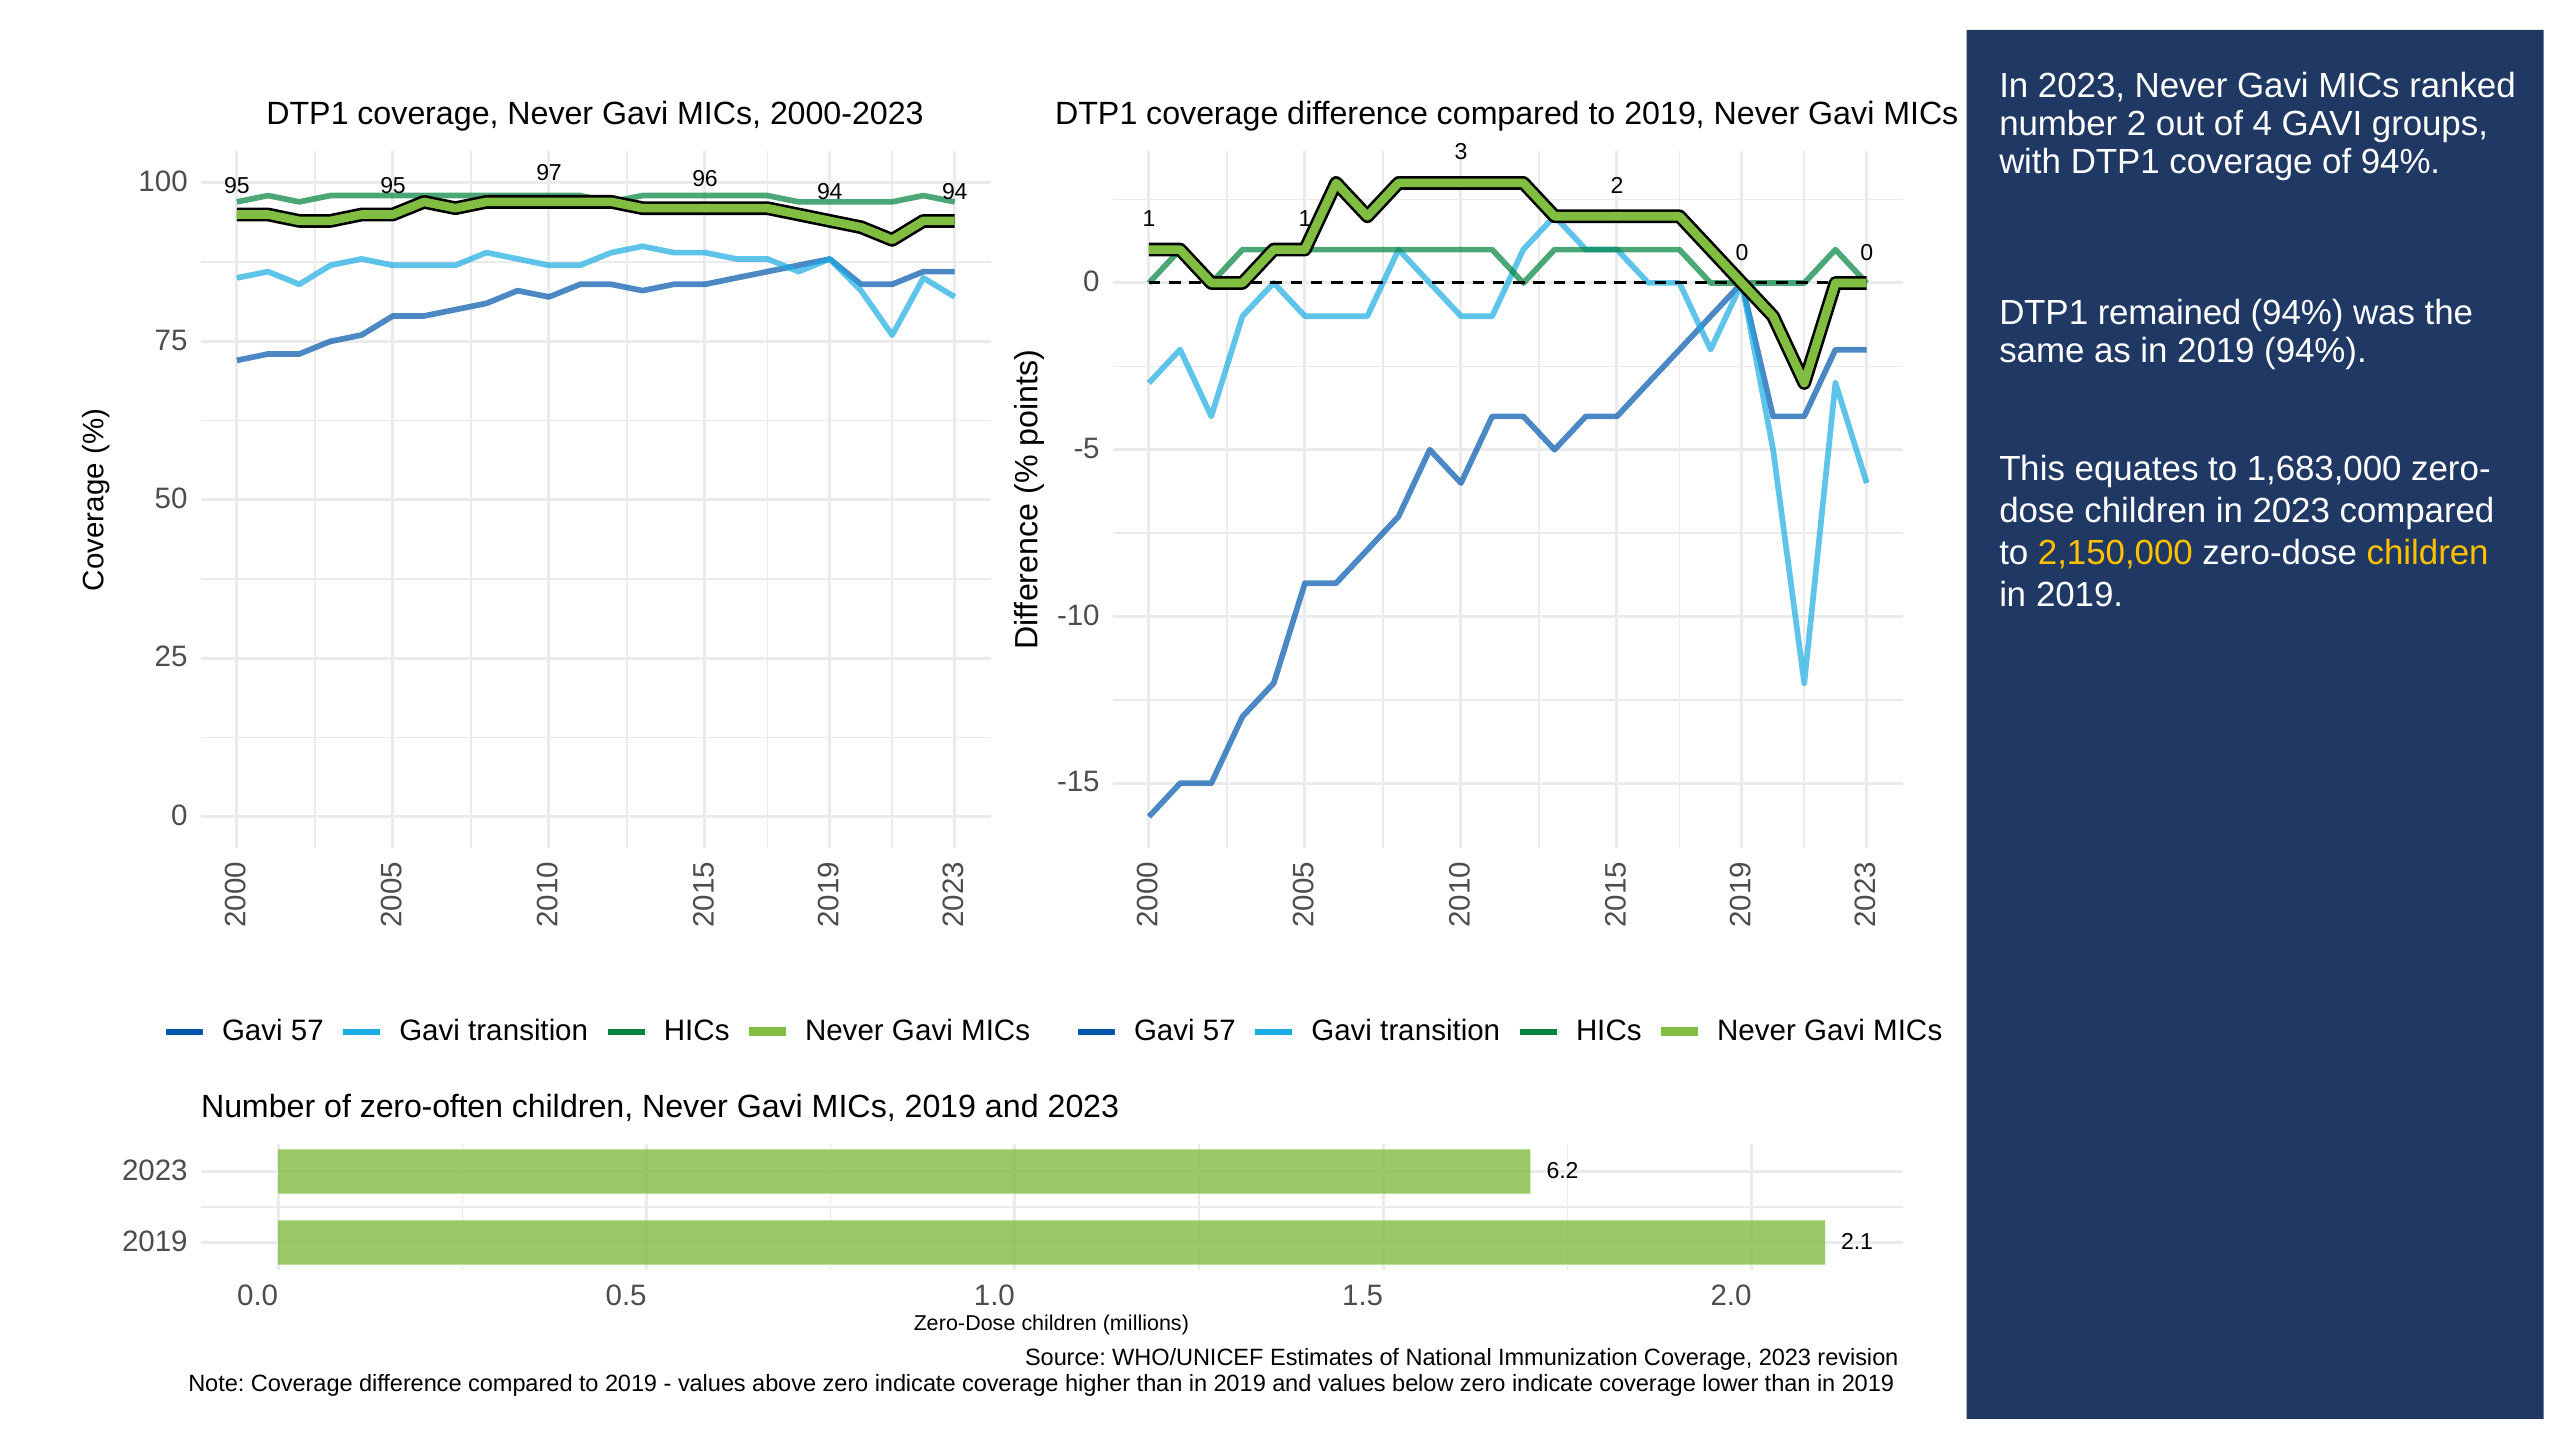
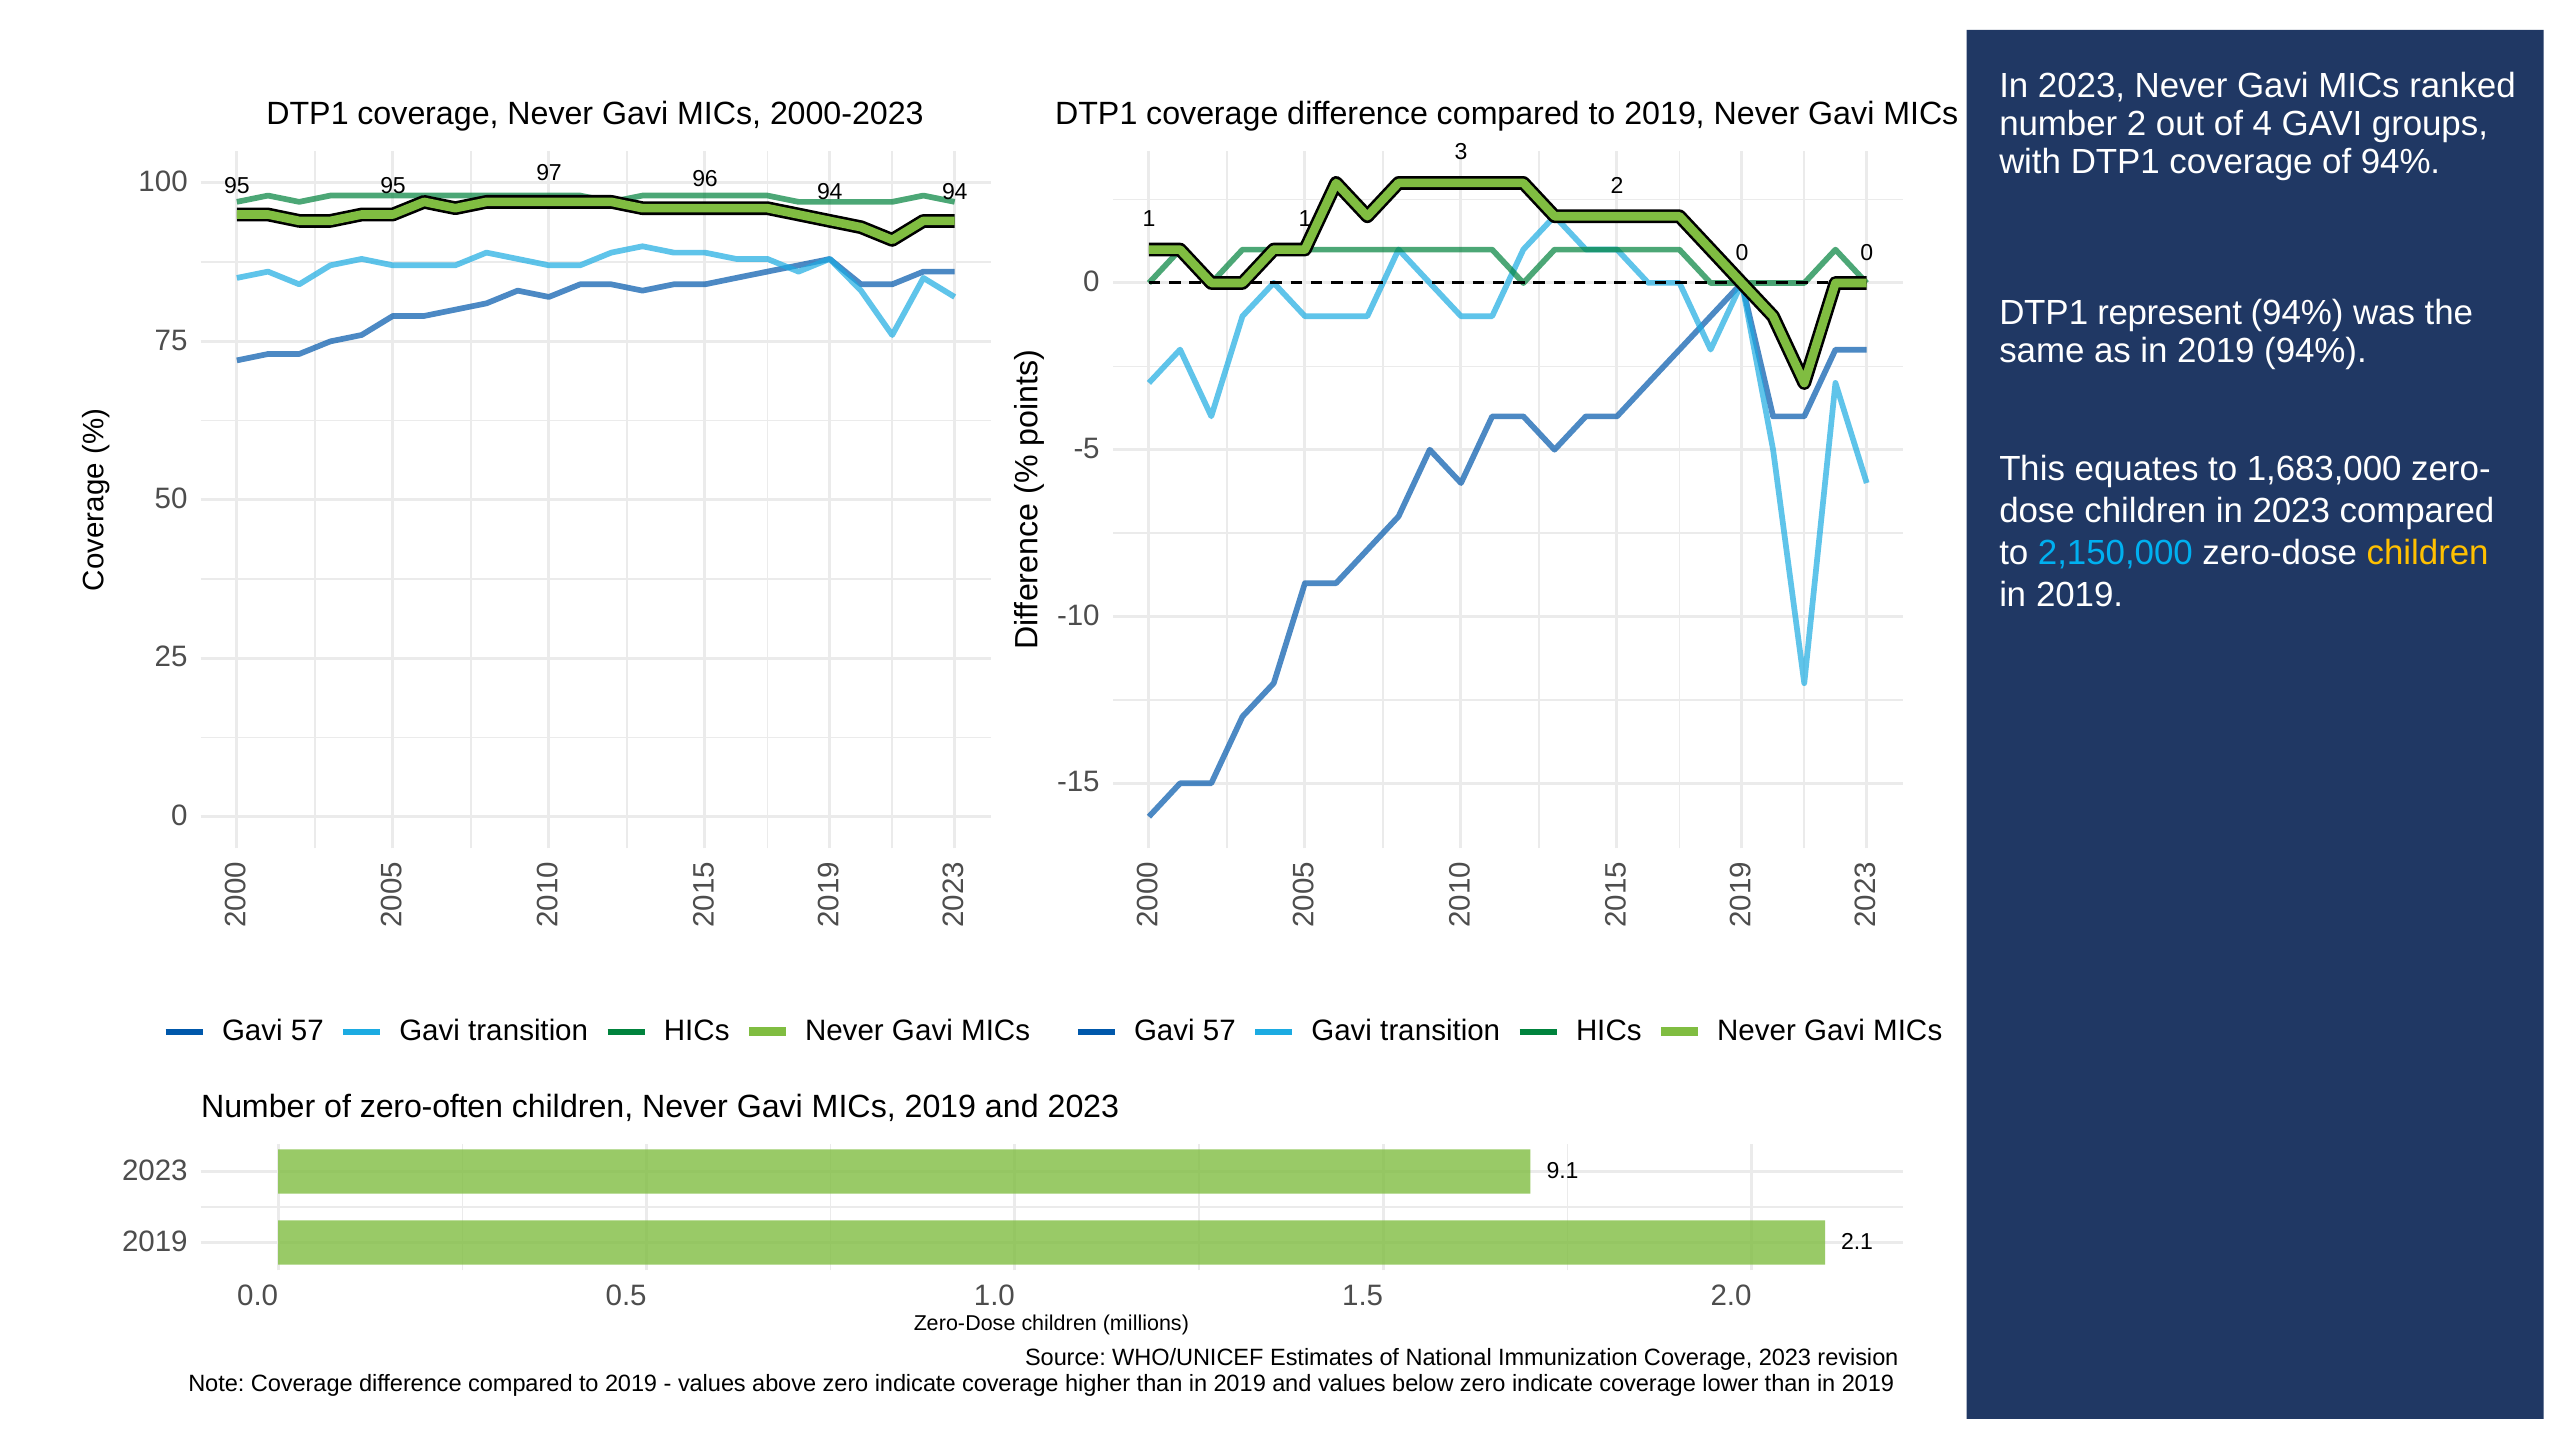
remained: remained -> represent (2170, 313)
2,150,000 colour: yellow -> light blue (2115, 553)
6.2: 6.2 -> 9.1 (1563, 1171)
